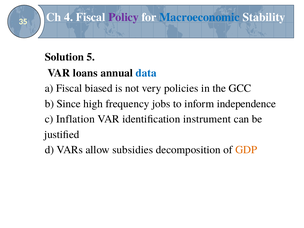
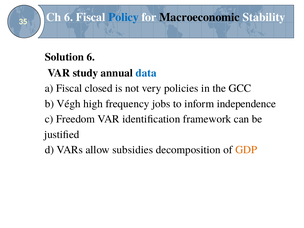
Ch 4: 4 -> 6 (69, 17)
Policy colour: purple -> blue (124, 17)
Macroeconomic colour: blue -> black (200, 17)
Solution 5: 5 -> 6 (91, 57)
loans: loans -> study (85, 73)
biased: biased -> closed (99, 88)
Since: Since -> Végh (69, 104)
Inflation: Inflation -> Freedom (76, 119)
instrument: instrument -> framework (207, 119)
